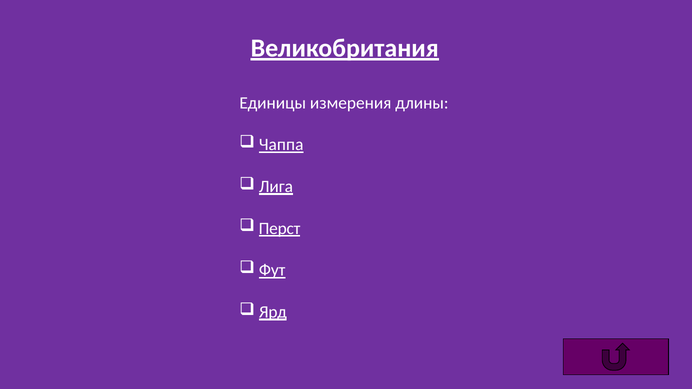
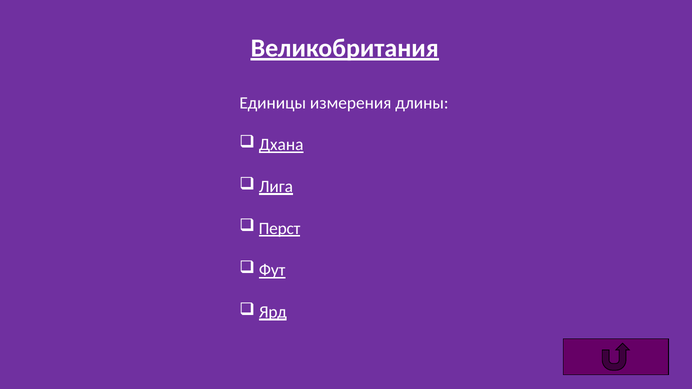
Чаппа: Чаппа -> Дхана (281, 145)
